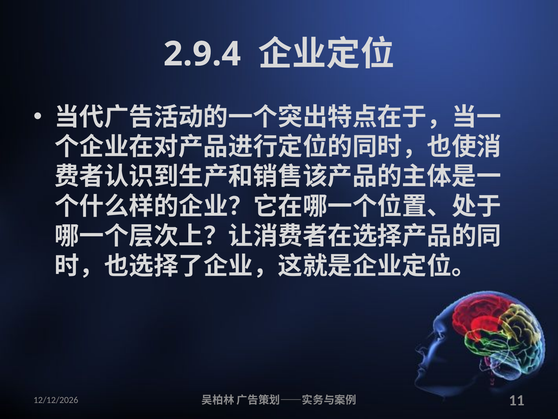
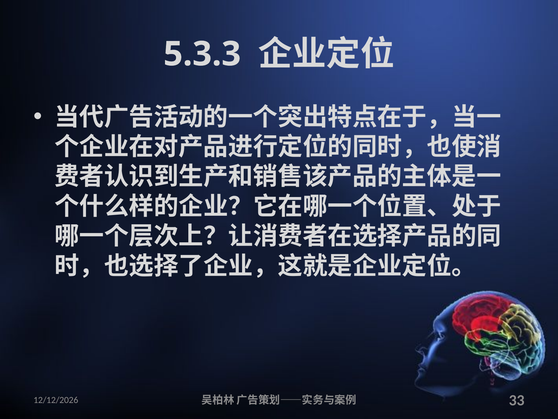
2.9.4: 2.9.4 -> 5.3.3 (202, 54)
11: 11 -> 33 (517, 400)
